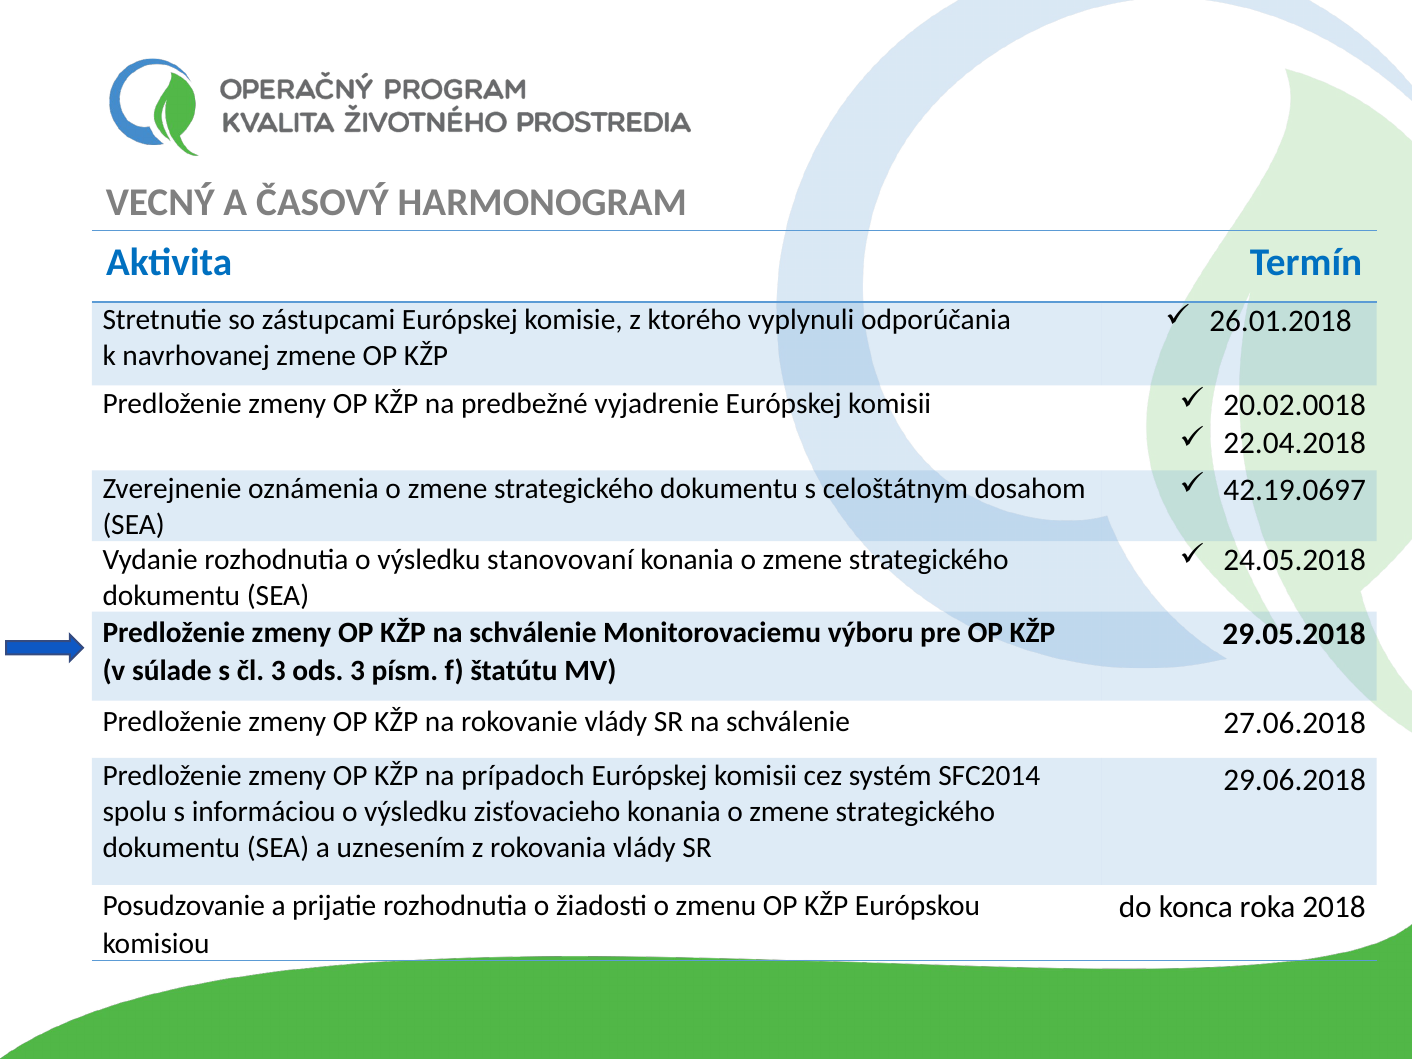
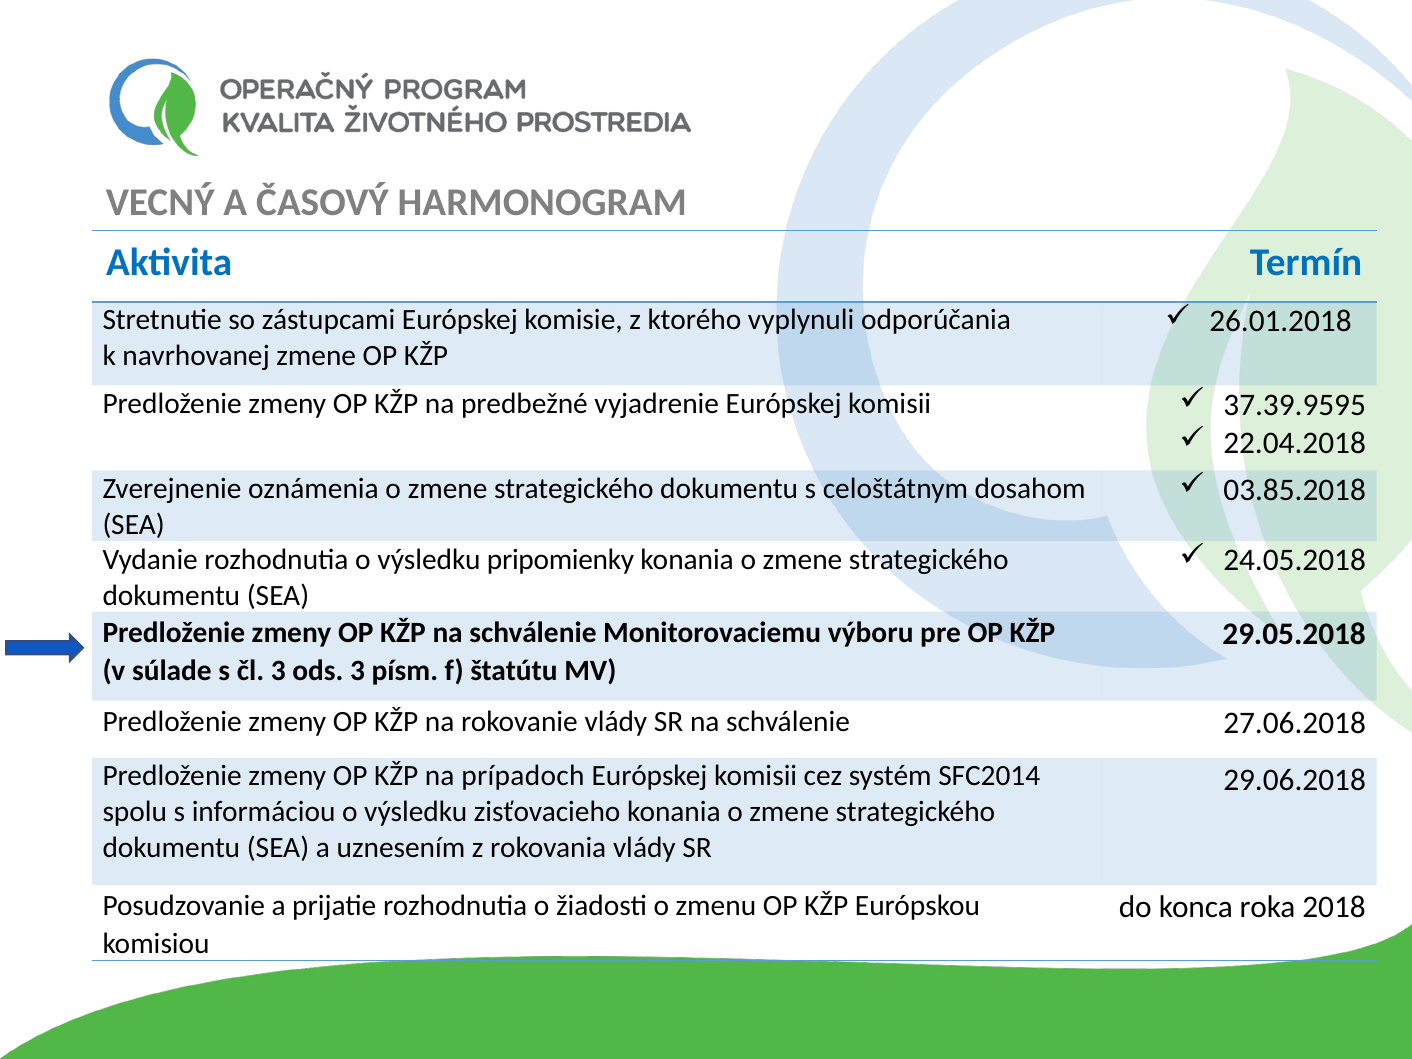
20.02.0018: 20.02.0018 -> 37.39.9595 (1295, 405)
42.19.0697: 42.19.0697 -> 03.85.2018 (1295, 490)
stanovovaní: stanovovaní -> pripomienky (561, 559)
